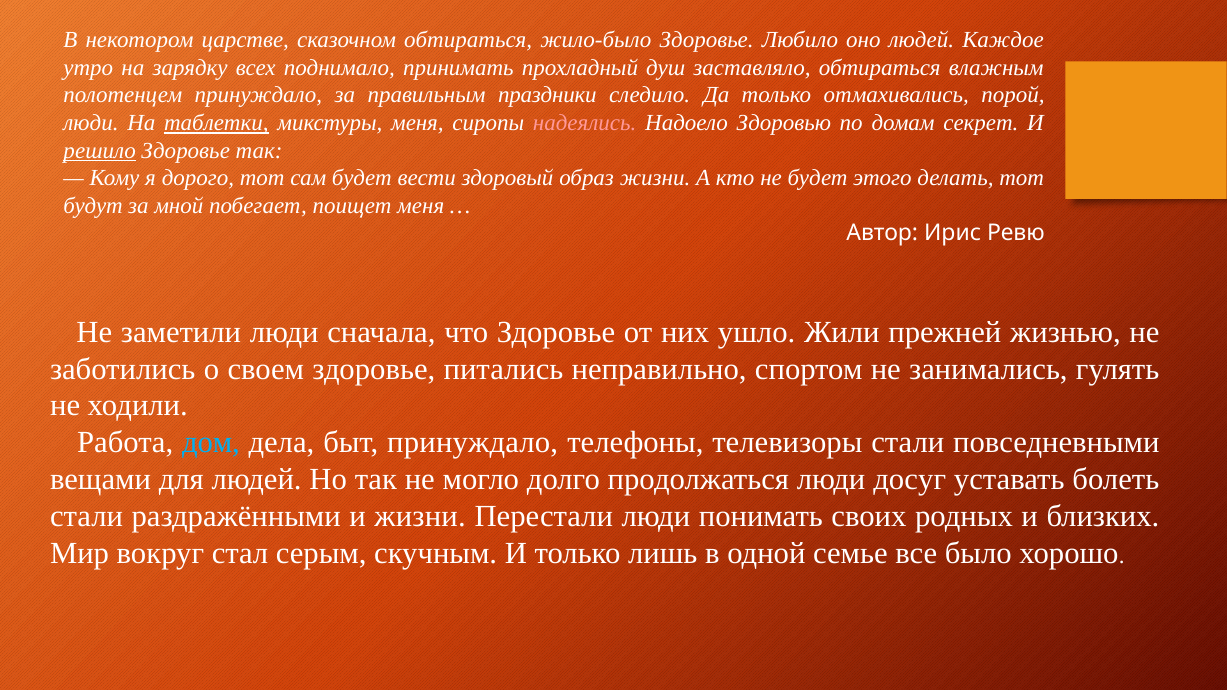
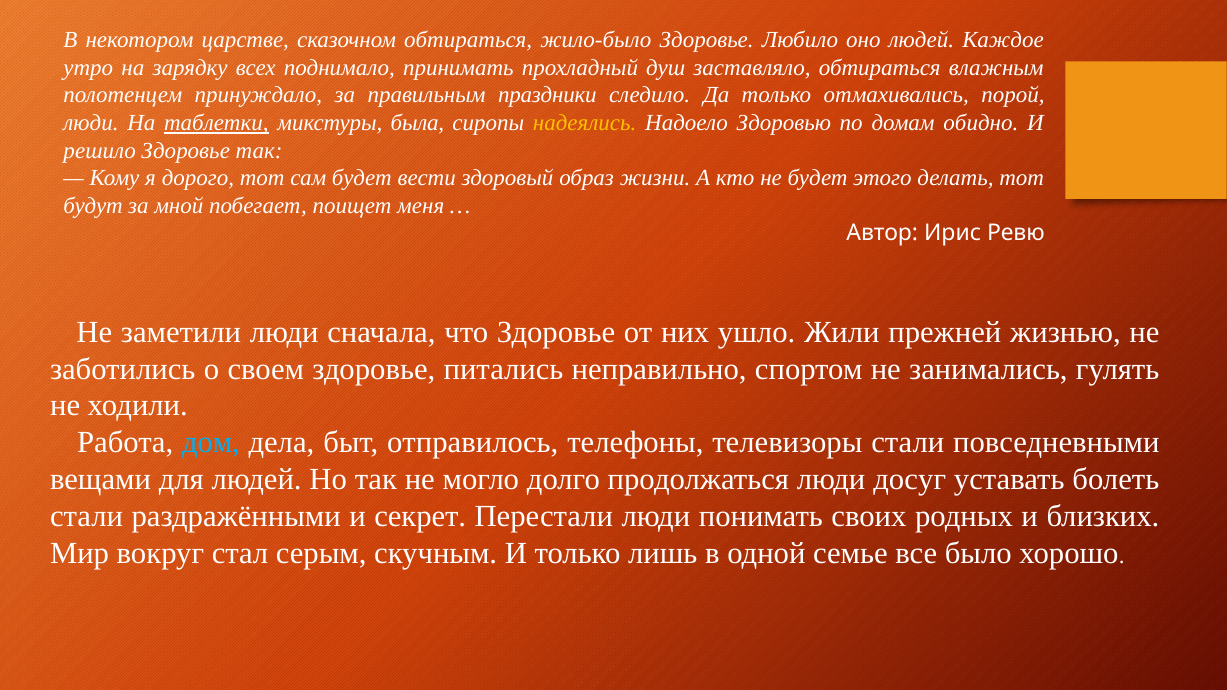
микстуры меня: меня -> была (417, 123)
надеялись colour: pink -> yellow (585, 123)
секрет: секрет -> обидно (981, 123)
решило underline: present -> none (100, 151)
быт принуждало: принуждало -> отправилось (473, 443)
и жизни: жизни -> секрет (420, 516)
